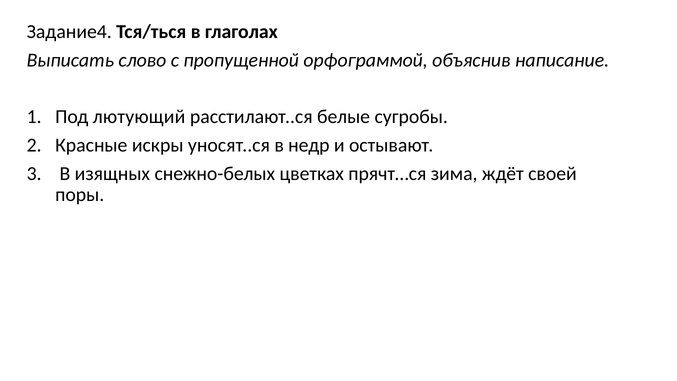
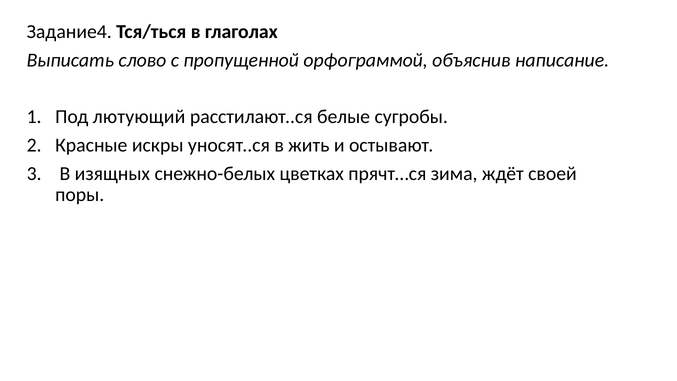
недр: недр -> жить (309, 145)
